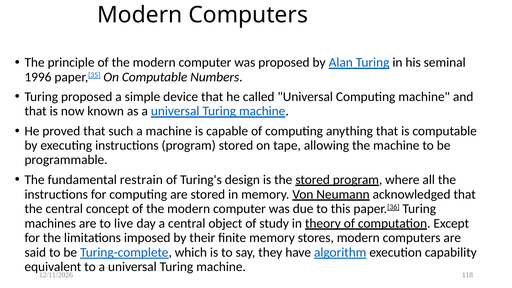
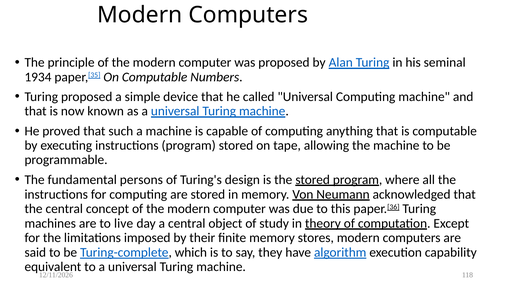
1996: 1996 -> 1934 (38, 77)
restrain: restrain -> persons (141, 180)
